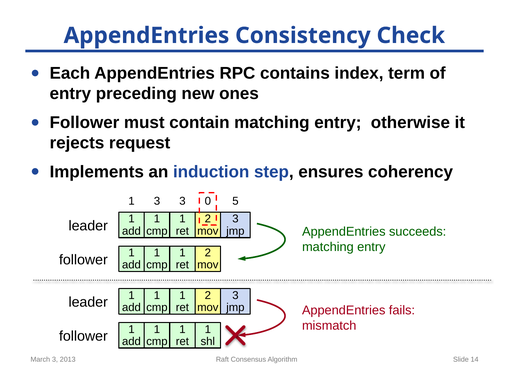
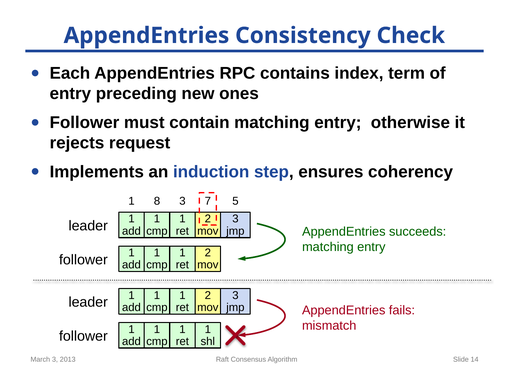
1 3: 3 -> 8 (157, 201)
0: 0 -> 7 (208, 201)
